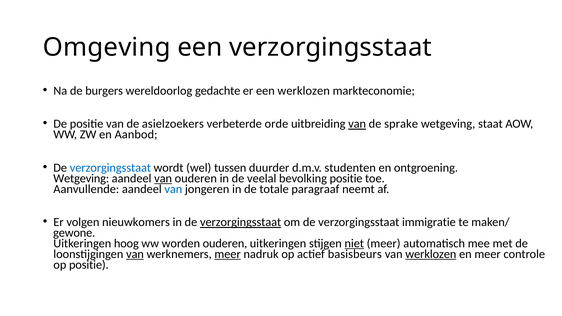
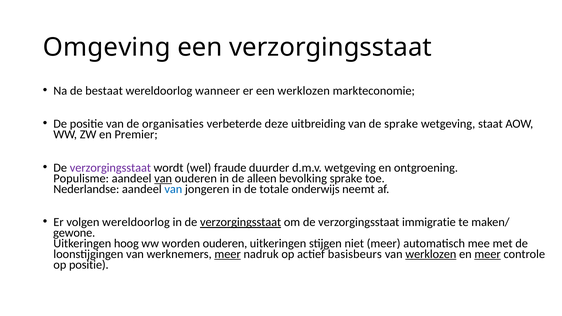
burgers: burgers -> bestaat (104, 91)
gedachte: gedachte -> wanneer (218, 91)
asielzoekers: asielzoekers -> organisaties (173, 124)
orde: orde -> deze (276, 124)
van underline: present -> none (357, 124)
Aanbod: Aanbod -> Premier (136, 135)
verzorgingsstaat colour: blue -> purple (110, 168)
tussen: tussen -> fraude (230, 168)
d.m.v studenten: studenten -> wetgeving (350, 168)
Wetgeving: Wetgeving -> Populisme (81, 178)
veelal: veelal -> alleen (262, 178)
bevolking positie: positie -> sprake (346, 178)
Aanvullende: Aanvullende -> Nederlandse (86, 189)
paragraaf: paragraaf -> onderwijs (316, 189)
volgen nieuwkomers: nieuwkomers -> wereldoorlog (136, 222)
niet underline: present -> none (354, 244)
van underline: present -> none (135, 254)
meer underline: none -> present (488, 254)
